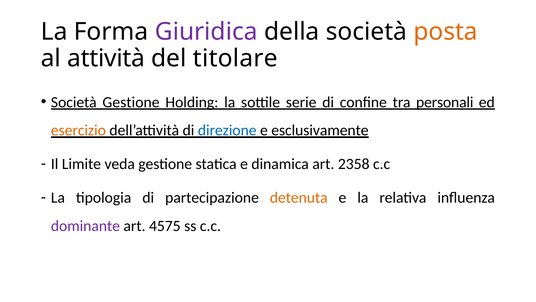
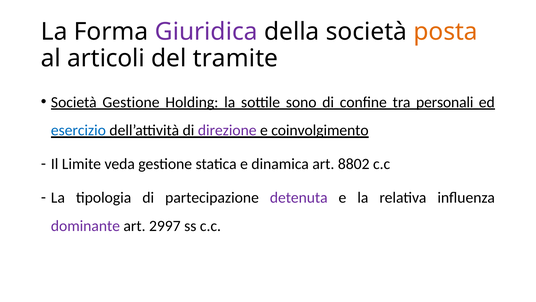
attività: attività -> articoli (106, 58)
titolare: titolare -> tramite (235, 58)
serie: serie -> sono (301, 102)
esercizio colour: orange -> blue (78, 130)
direzione colour: blue -> purple (227, 130)
esclusivamente: esclusivamente -> coinvolgimento (320, 130)
2358: 2358 -> 8802 (354, 164)
detenuta colour: orange -> purple (299, 197)
4575: 4575 -> 2997 (165, 226)
